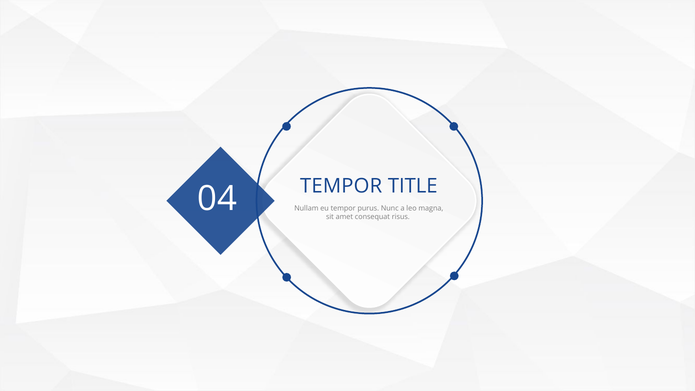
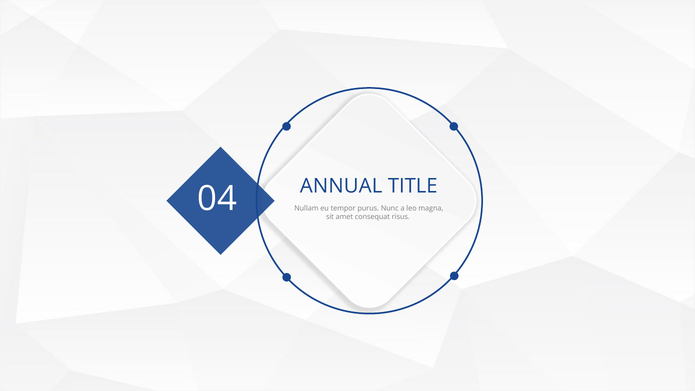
TEMPOR: TEMPOR -> ANNUAL (341, 186)
